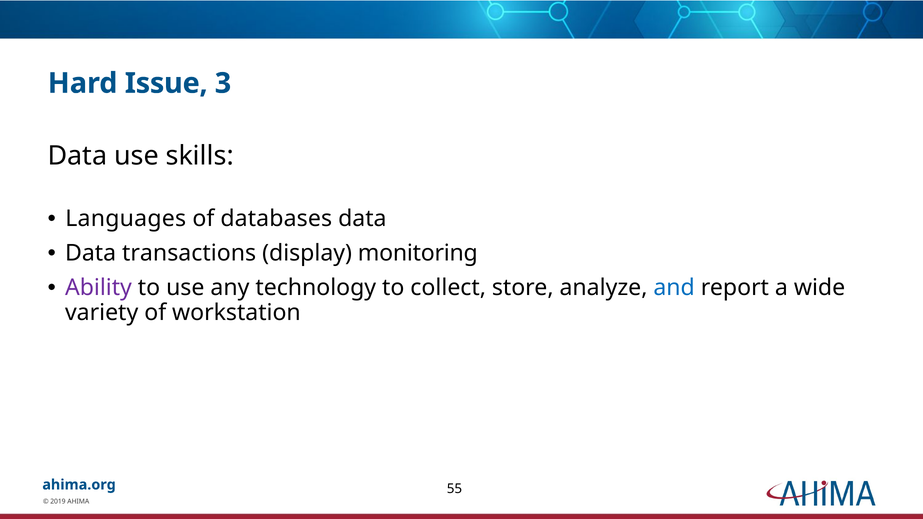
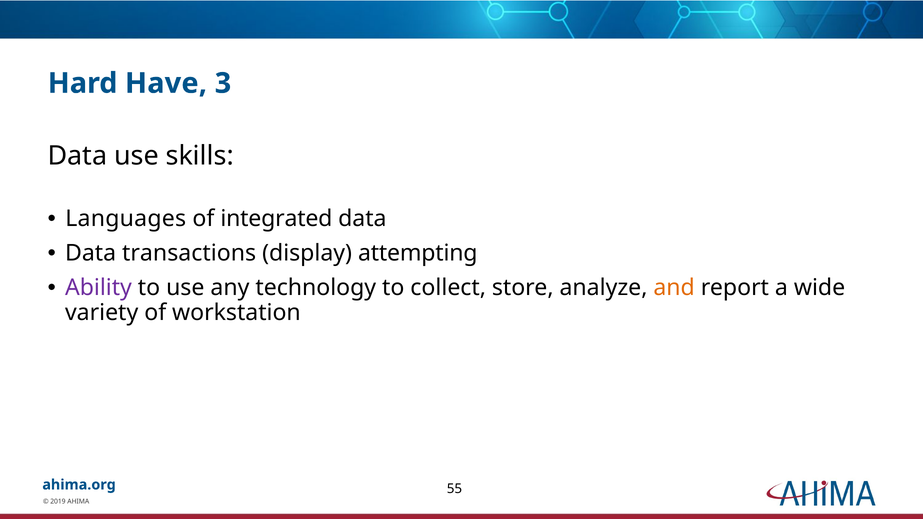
Issue: Issue -> Have (166, 83)
databases: databases -> integrated (276, 219)
monitoring: monitoring -> attempting (418, 253)
and colour: blue -> orange (674, 288)
